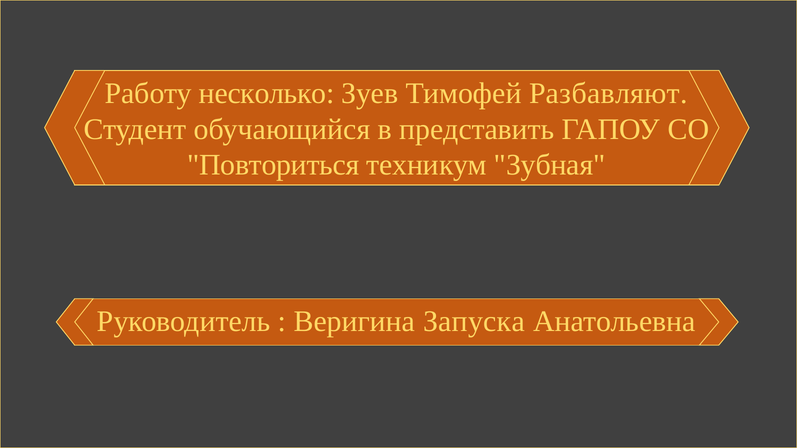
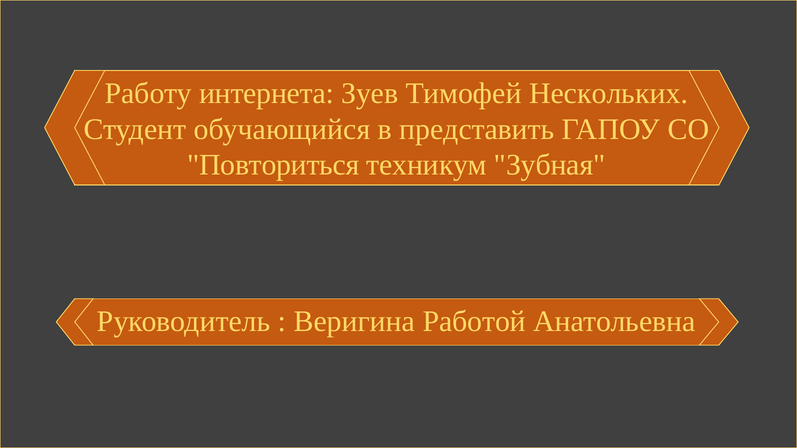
несколько: несколько -> интернета (267, 93)
Разбавляют: Разбавляют -> Нескольких (609, 93)
Запуска: Запуска -> Работой (474, 322)
